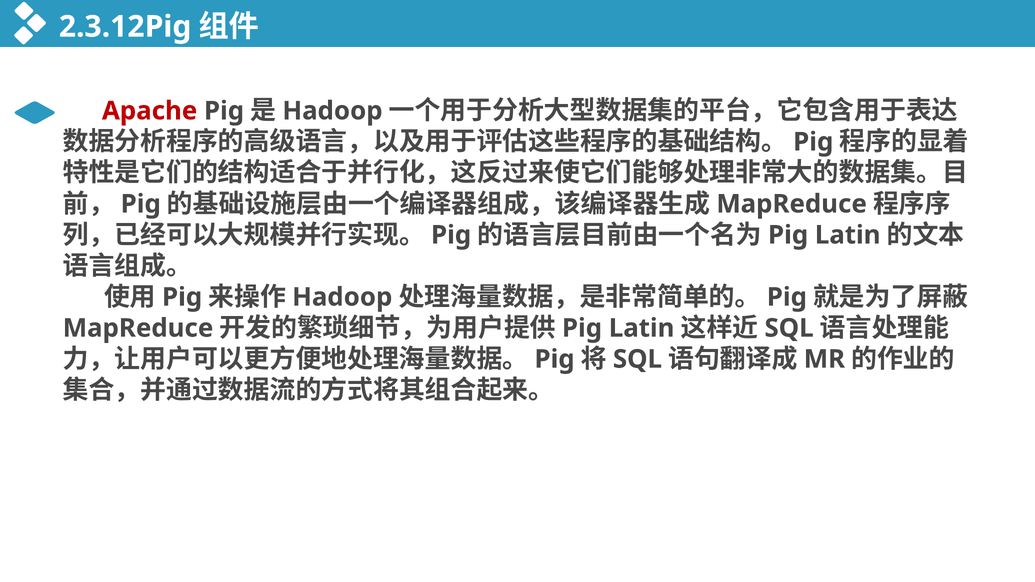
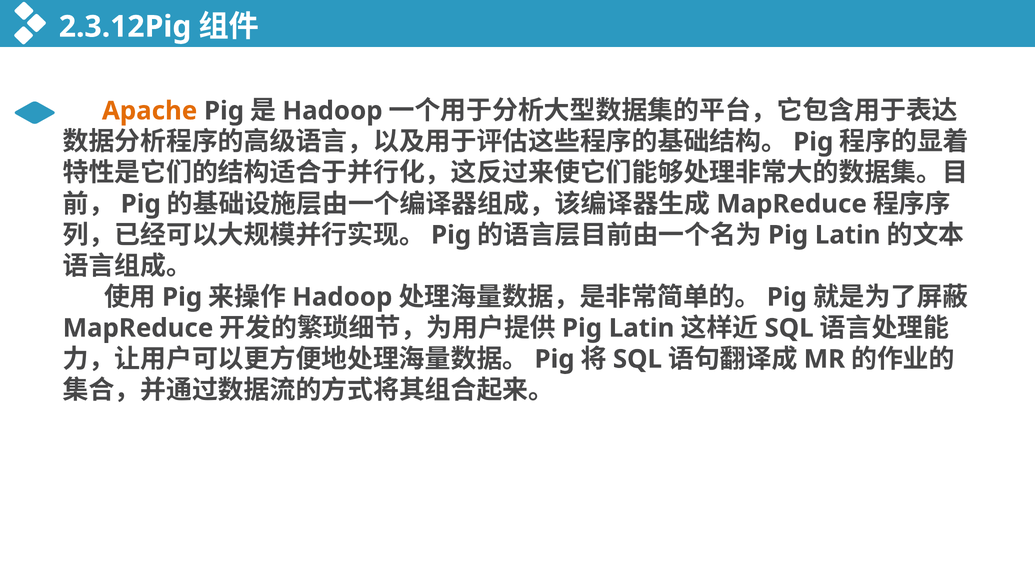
Apache colour: red -> orange (150, 111)
